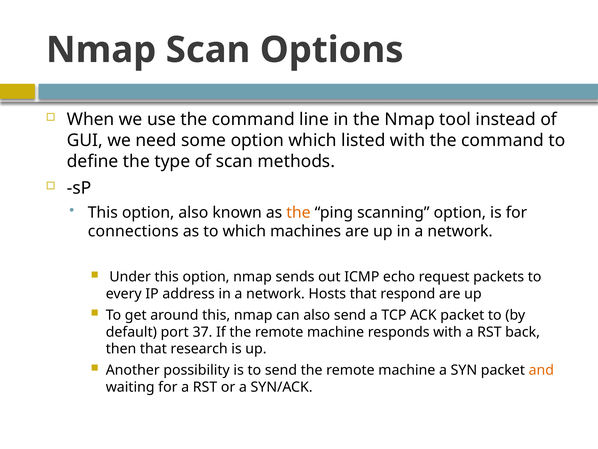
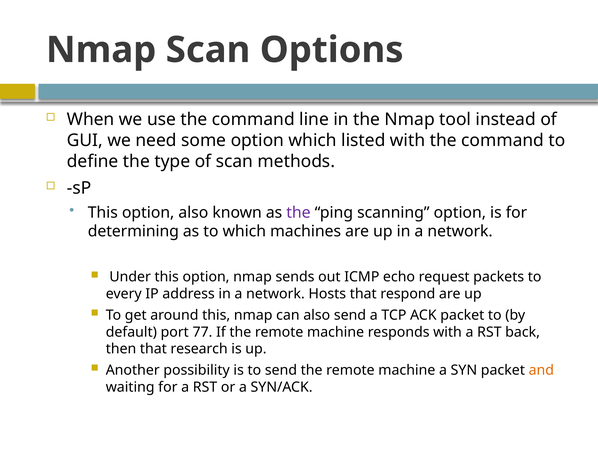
the colour: orange -> purple (298, 212)
connections: connections -> determining (133, 231)
37: 37 -> 77 (202, 332)
